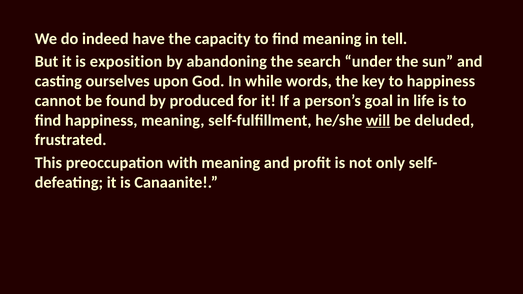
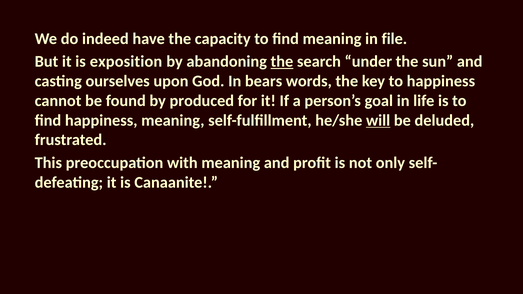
tell: tell -> file (394, 39)
the underline: none -> present (282, 62)
while: while -> bears (264, 81)
